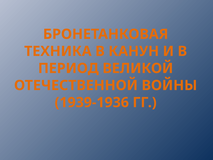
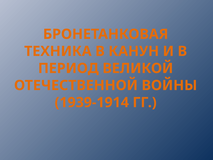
1939-1936: 1939-1936 -> 1939-1914 (92, 102)
